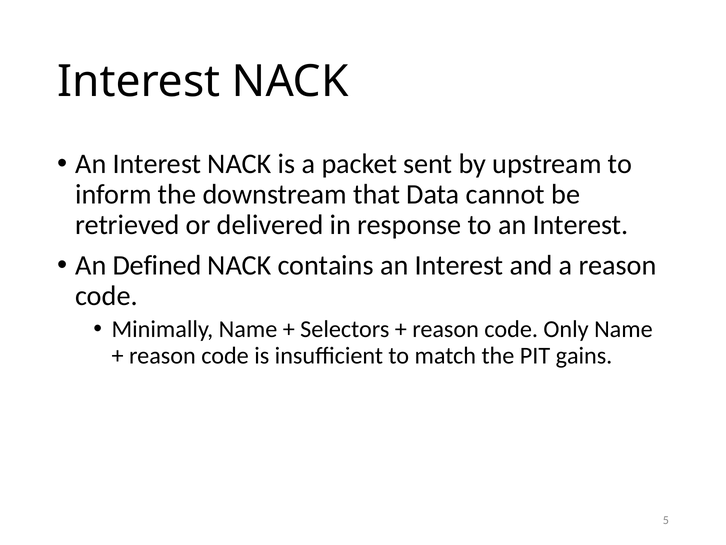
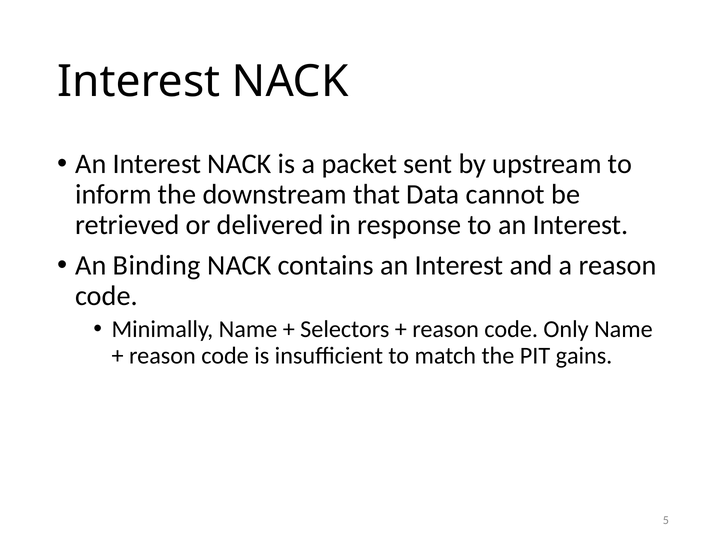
Defined: Defined -> Binding (157, 265)
